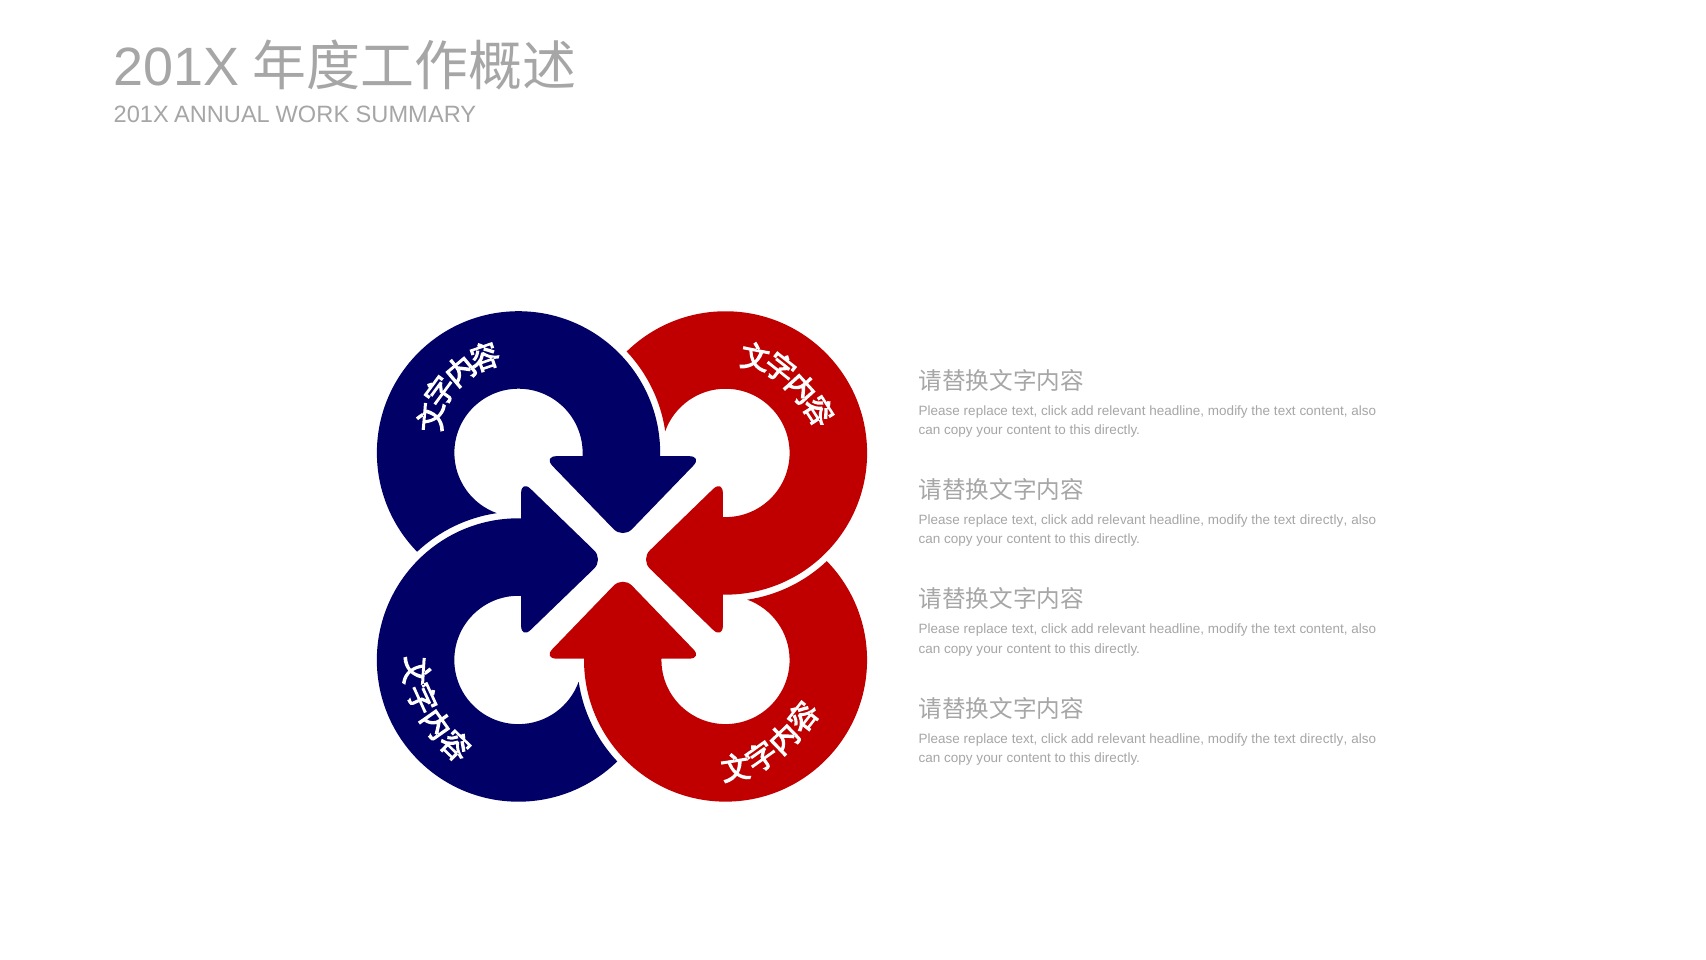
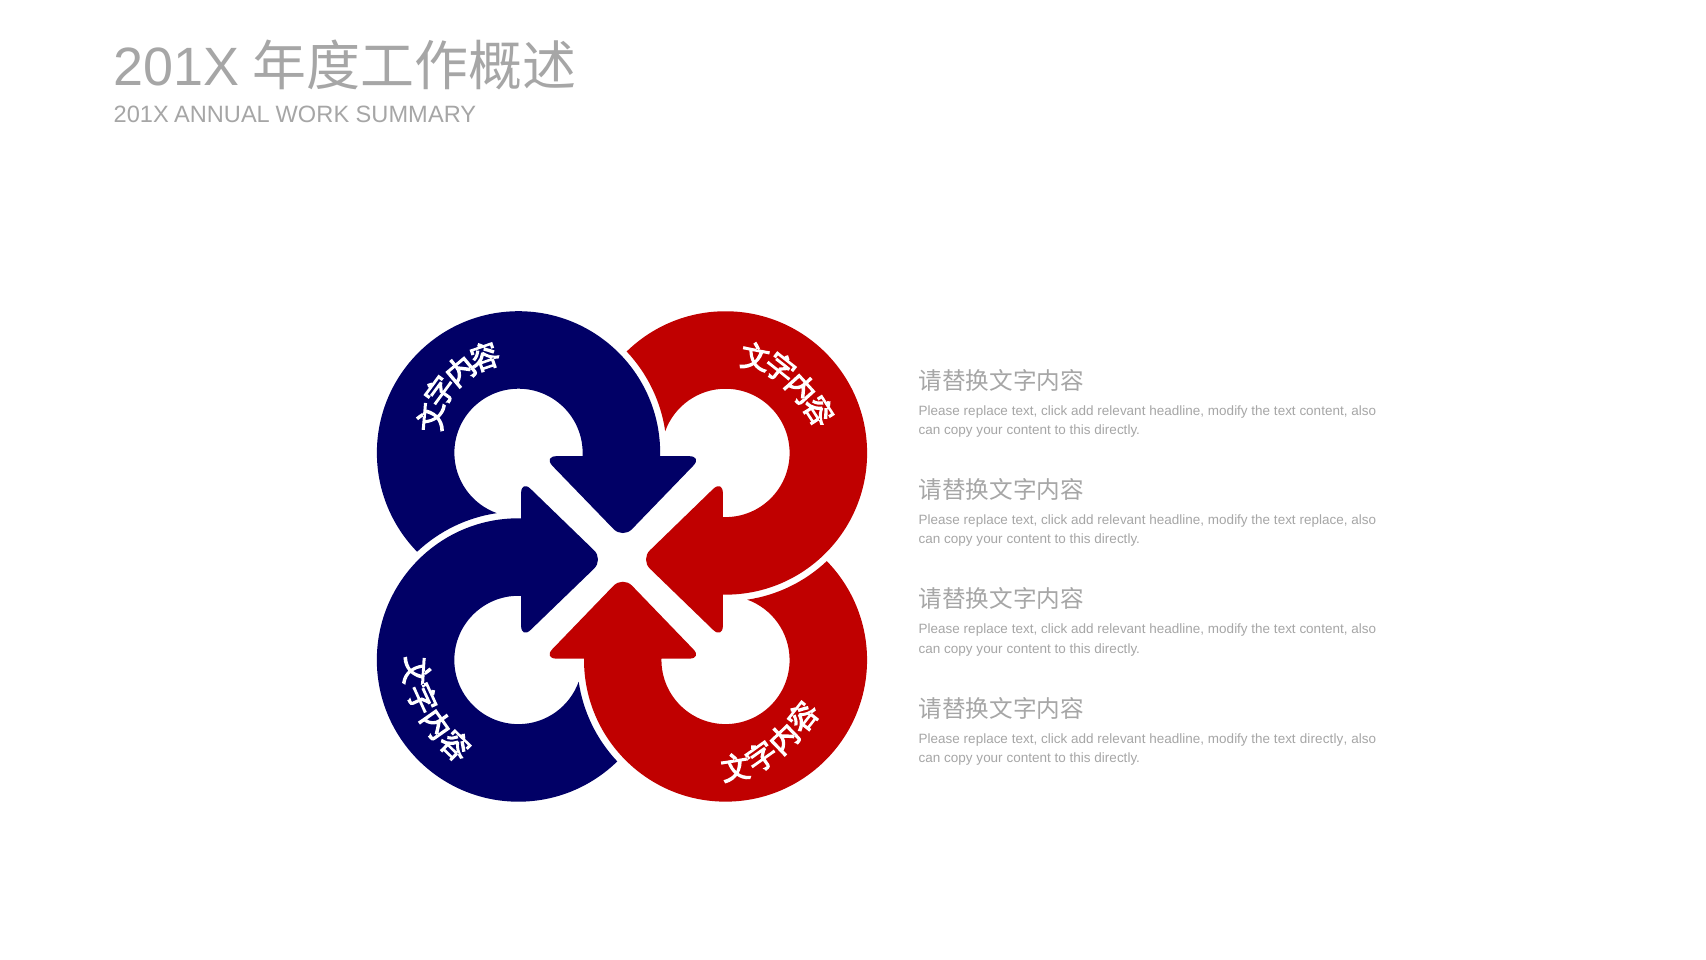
directly: directly -> replace (1324, 520)
